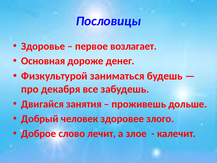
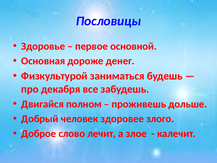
возлагает: возлагает -> основной (133, 46)
занятия: занятия -> полном (84, 104)
